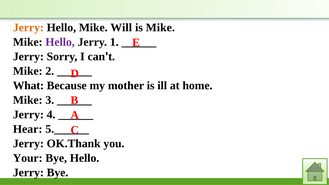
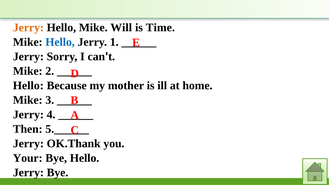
is Mike: Mike -> Time (160, 28)
Hello colour: purple -> blue (60, 42)
What: What -> Hello (28, 86)
Hear: Hear -> Then (28, 129)
